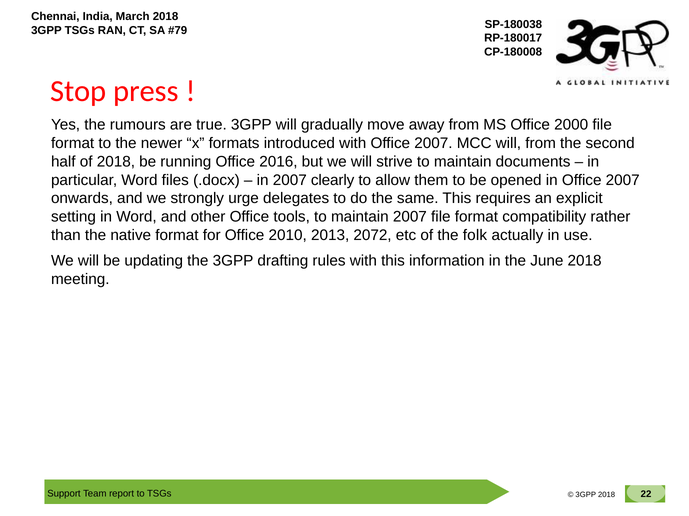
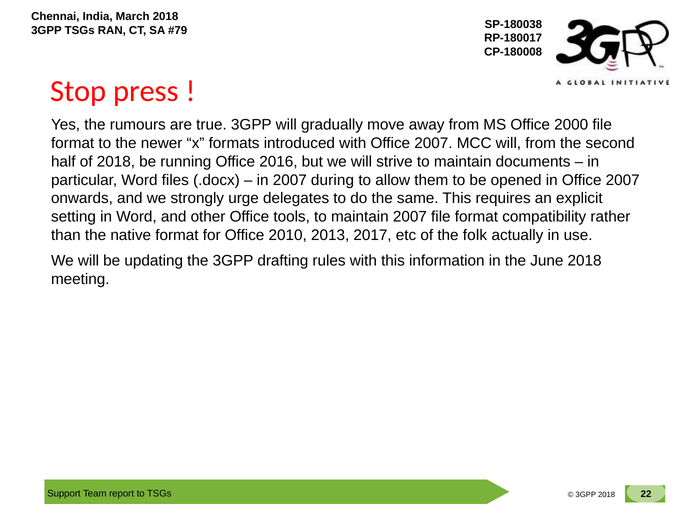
clearly: clearly -> during (332, 180)
2072: 2072 -> 2017 (373, 235)
